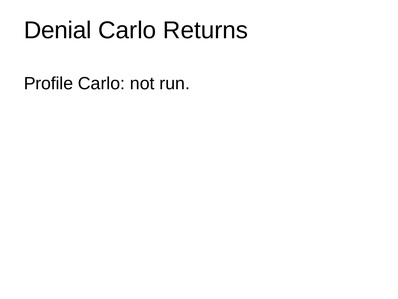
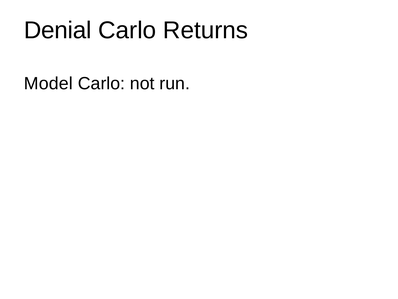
Profile: Profile -> Model (48, 83)
